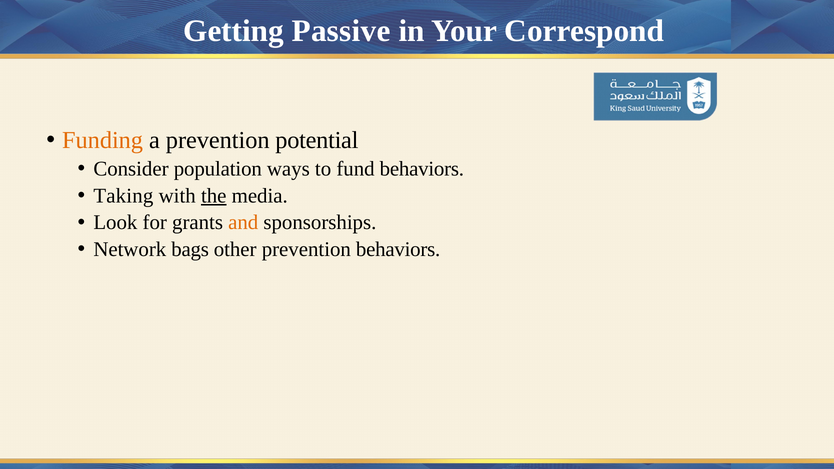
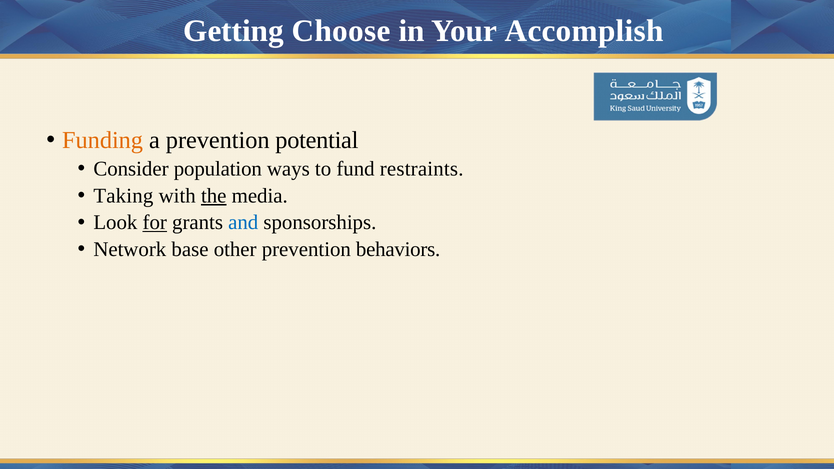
Passive: Passive -> Choose (341, 31)
Correspond: Correspond -> Accomplish (584, 31)
fund behaviors: behaviors -> restraints (422, 169)
for underline: none -> present (155, 223)
and colour: orange -> blue (243, 223)
bags: bags -> base (190, 249)
